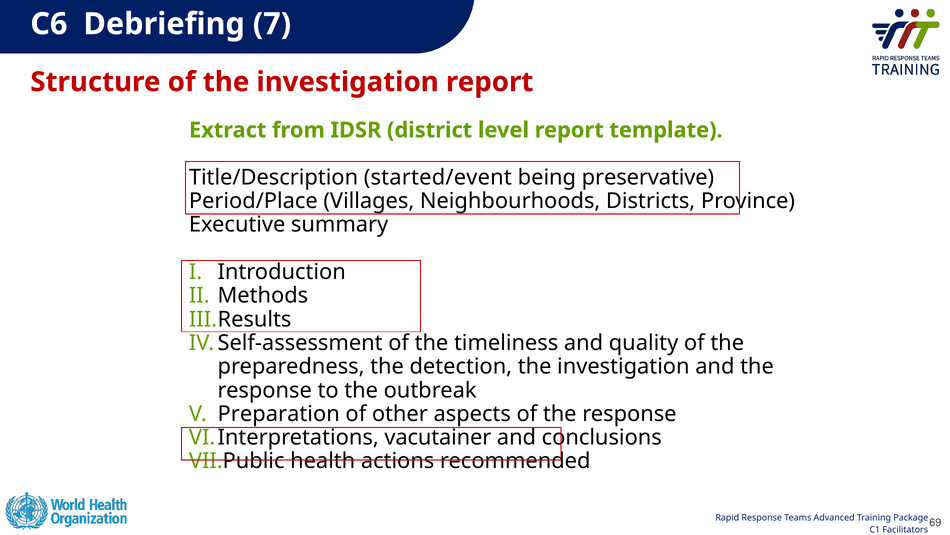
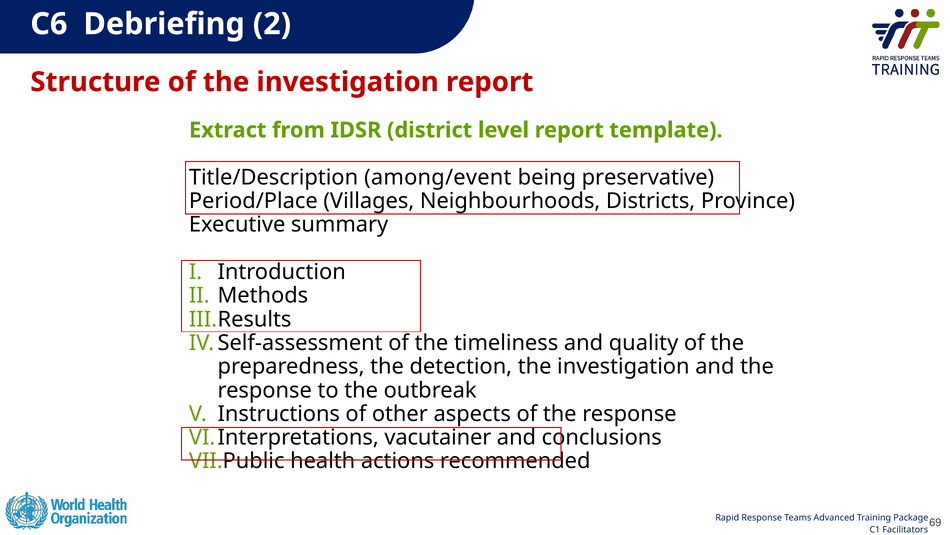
7: 7 -> 2 (272, 24)
started/event: started/event -> among/event (438, 177)
Preparation: Preparation -> Instructions (279, 413)
